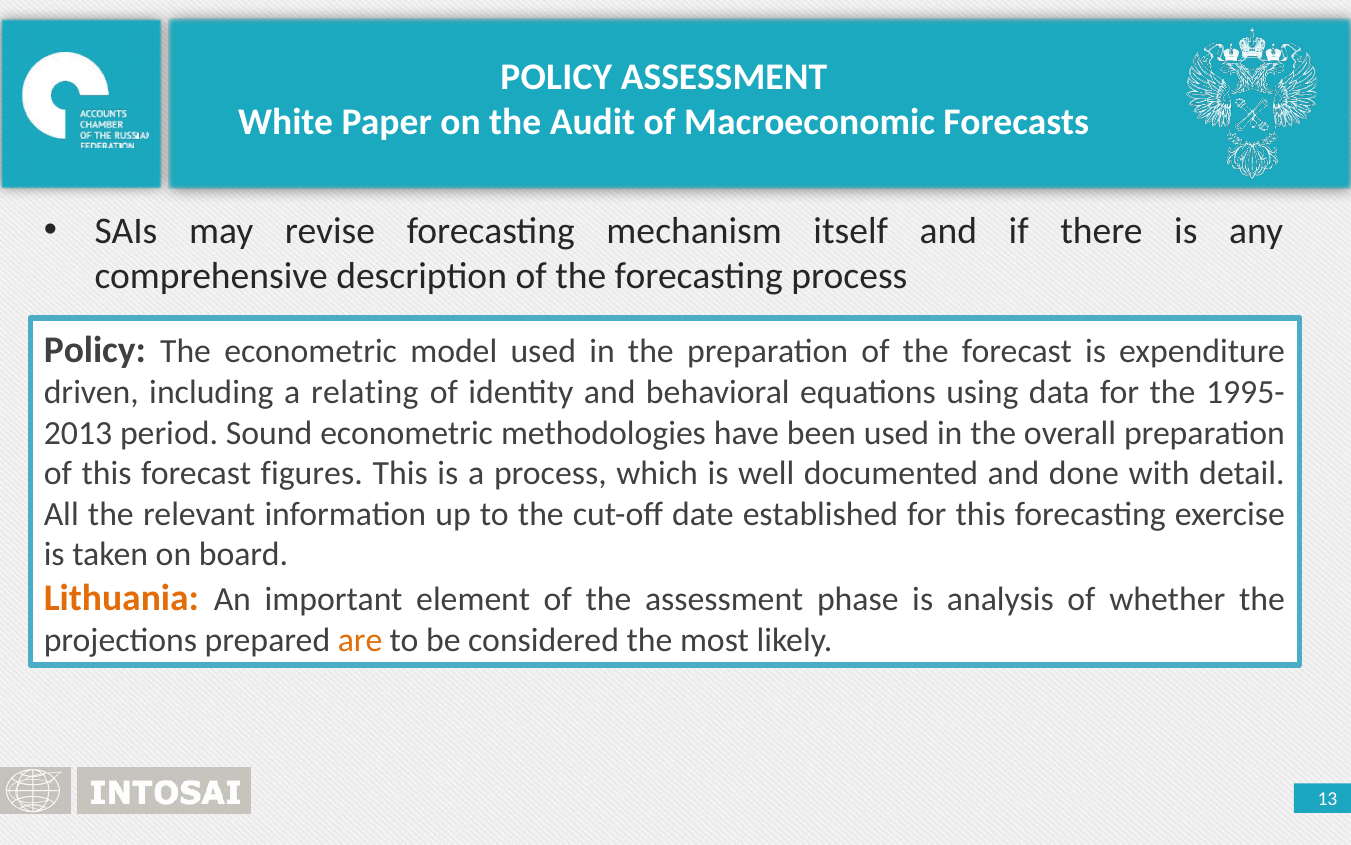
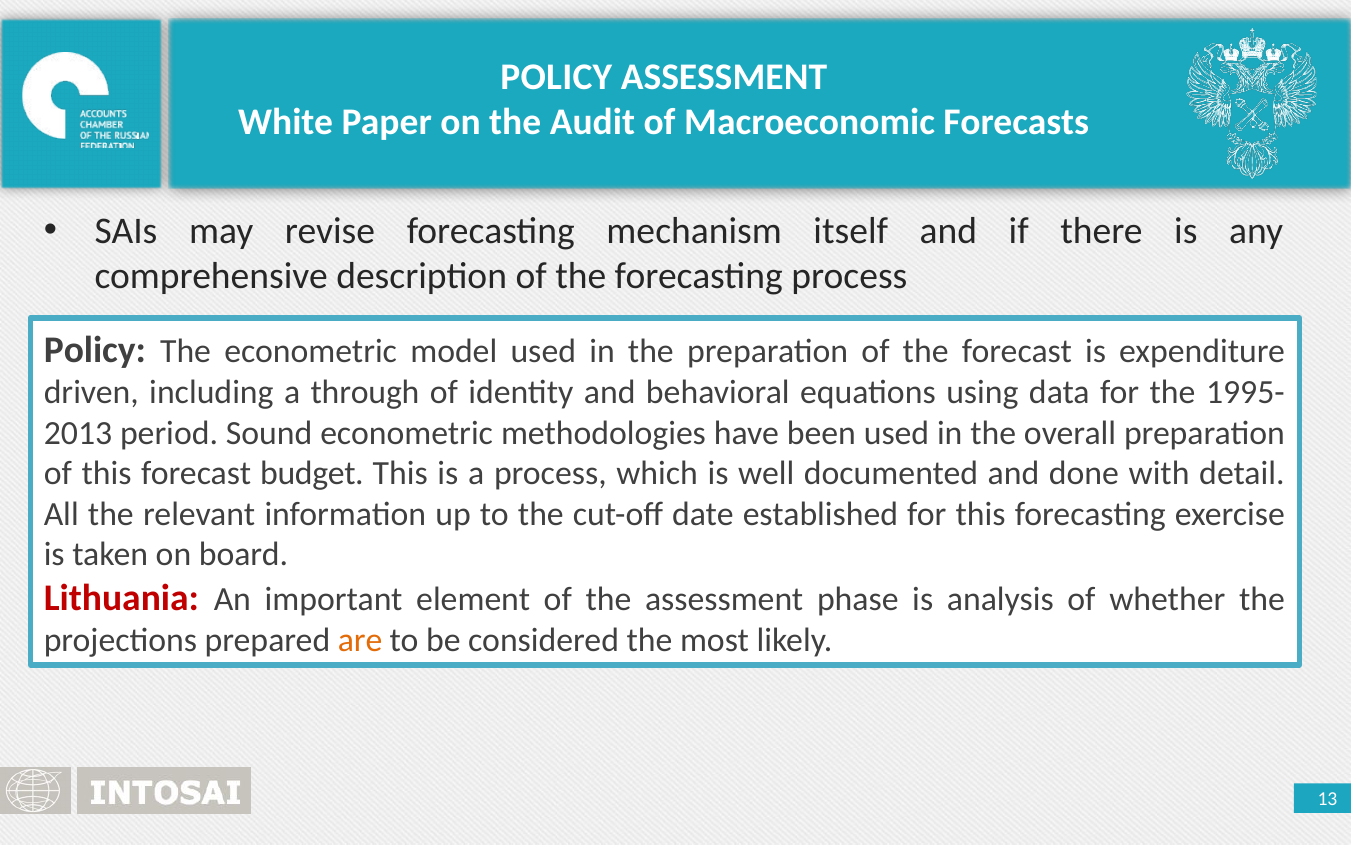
relating: relating -> through (365, 392)
figures: figures -> budget (312, 473)
Lithuania colour: orange -> red (121, 597)
